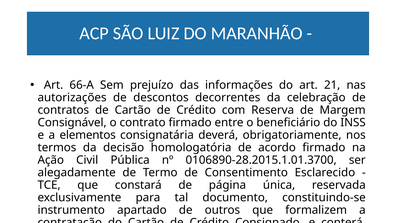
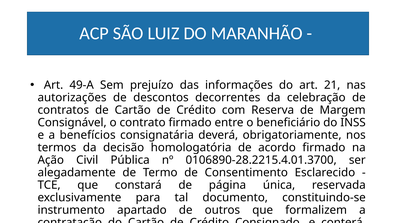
66-A: 66-A -> 49-A (82, 85)
elementos: elementos -> benefícios (88, 135)
0106890-28.2015.1.01.3700: 0106890-28.2015.1.01.3700 -> 0106890-28.2215.4.01.3700 (261, 160)
